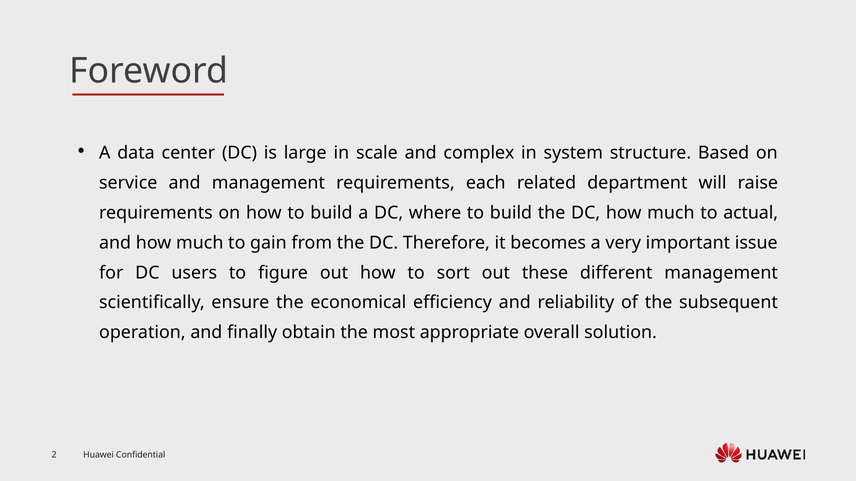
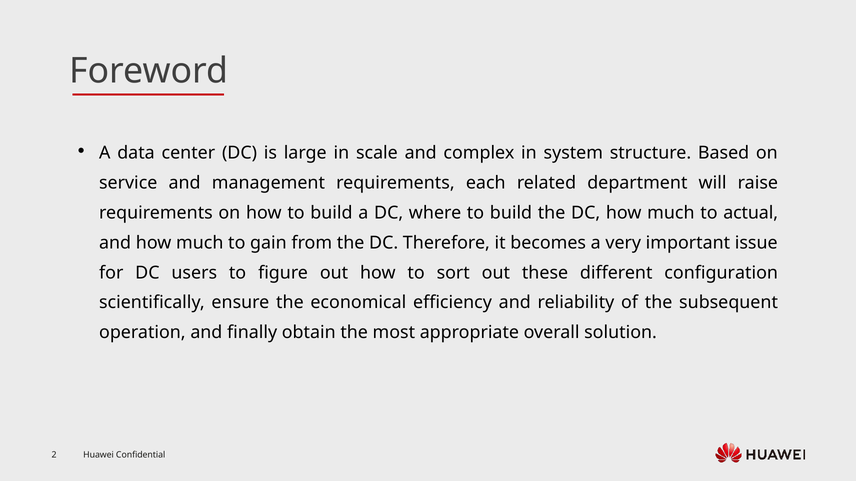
different management: management -> configuration (721, 273)
